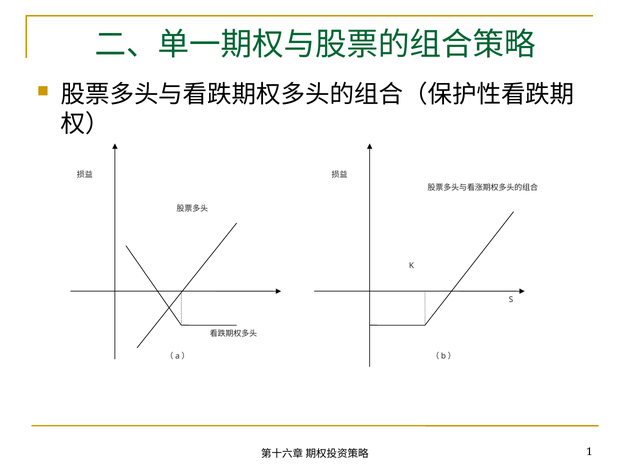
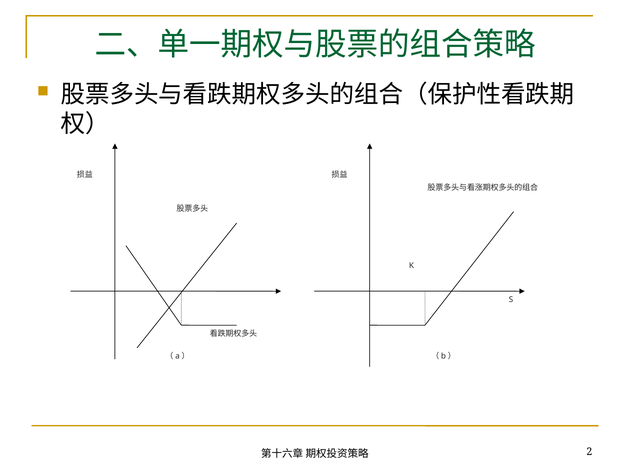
1: 1 -> 2 (589, 451)
